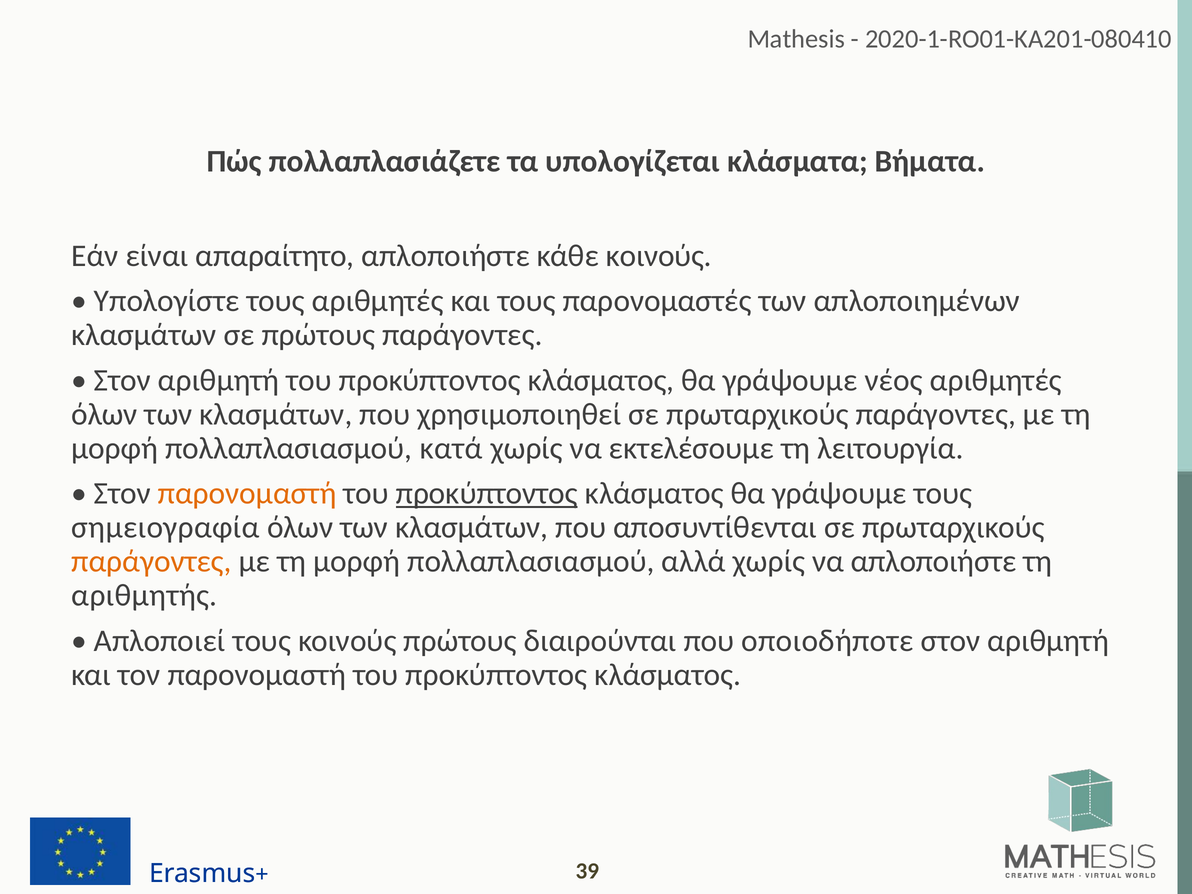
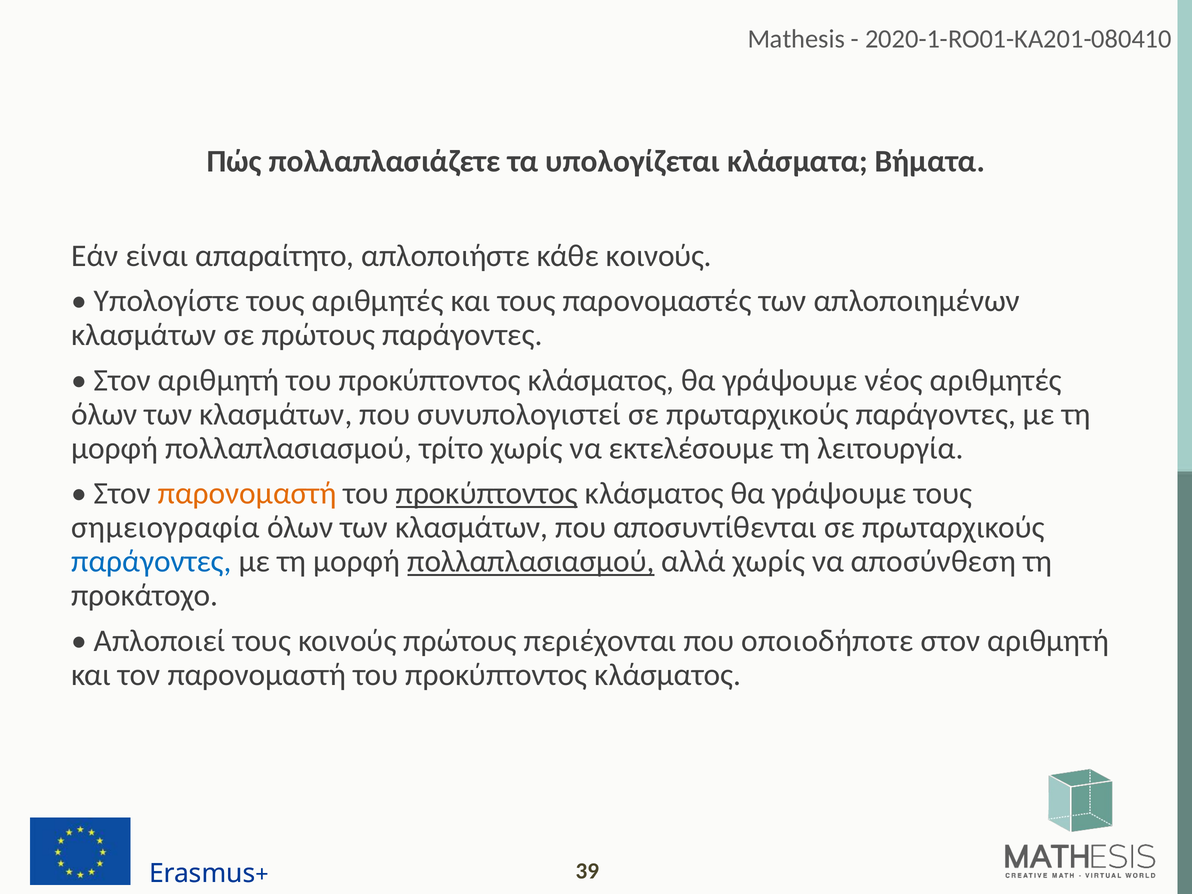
χρησιμοποιηθεί: χρησιμοποιηθεί -> συνυπολογιστεί (519, 414)
κατά: κατά -> τρίτο (452, 448)
παράγοντες colour: orange -> blue (151, 561)
πολλαπλασιασμού underline: none -> present (531, 561)
να απλοποιήστε: απλοποιήστε -> αποσύνθεση (933, 561)
αριθμητής: αριθμητής -> προκάτοχο (145, 595)
διαιρούνται: διαιρούνται -> περιέχονται (600, 641)
